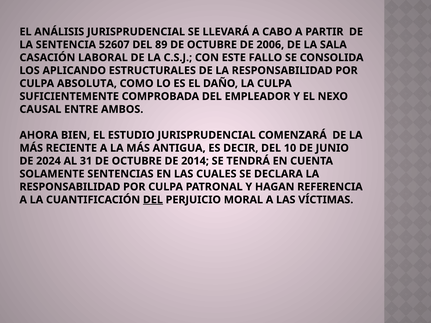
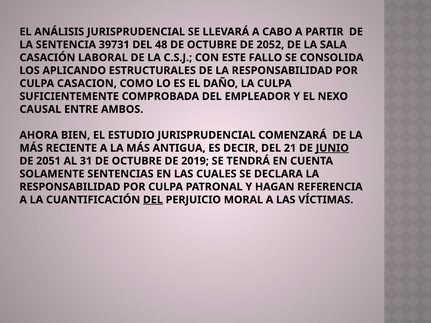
52607: 52607 -> 39731 (114, 45)
89: 89 -> 48 (161, 45)
2006: 2006 -> 2052 (270, 45)
ABSOLUTA: ABSOLUTA -> CASACION (87, 84)
10: 10 -> 21 (290, 148)
JUNIO underline: none -> present (332, 148)
2024: 2024 -> 2051 (48, 161)
2014: 2014 -> 2019 (195, 161)
